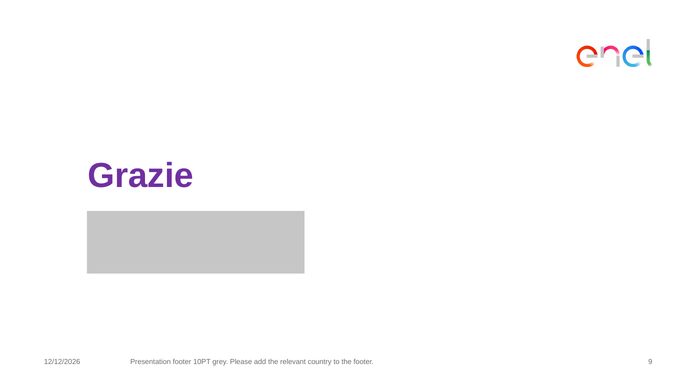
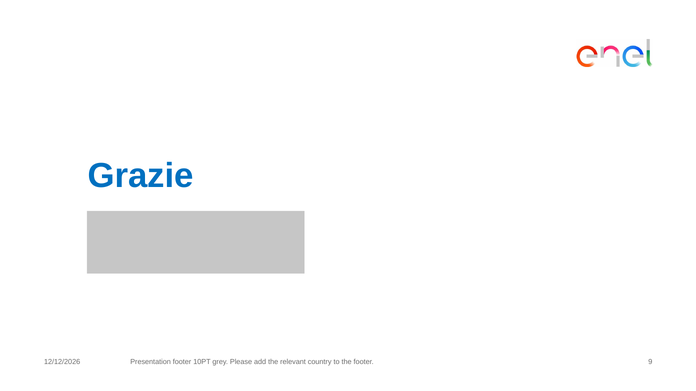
Grazie colour: purple -> blue (141, 176)
